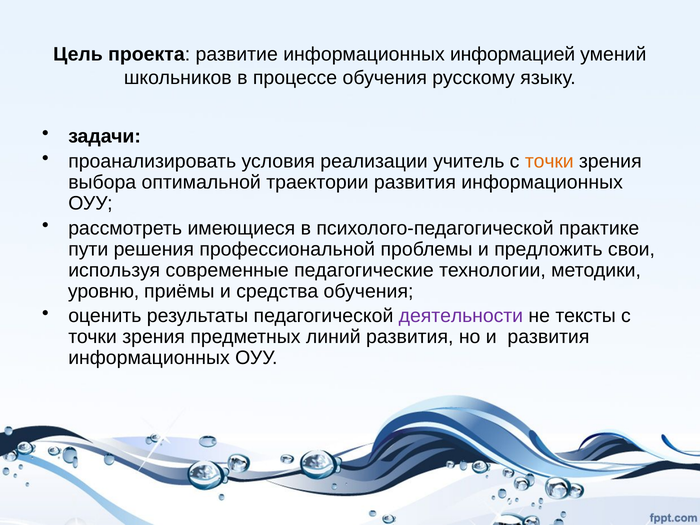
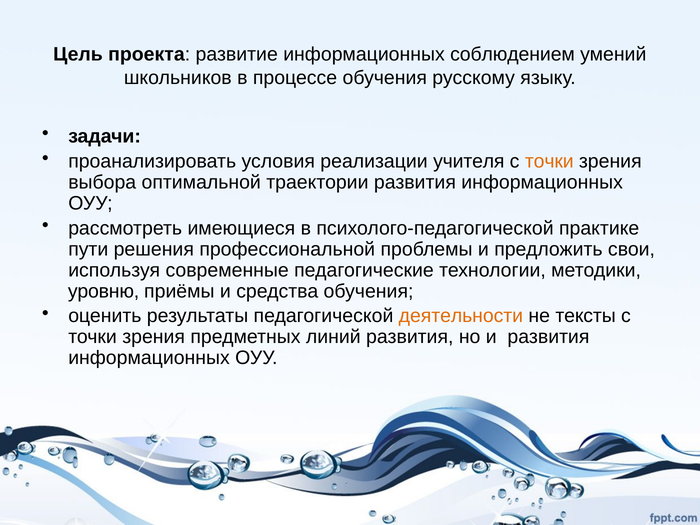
информацией: информацией -> соблюдением (513, 54)
учитель: учитель -> учителя (469, 161)
деятельности colour: purple -> orange (461, 316)
